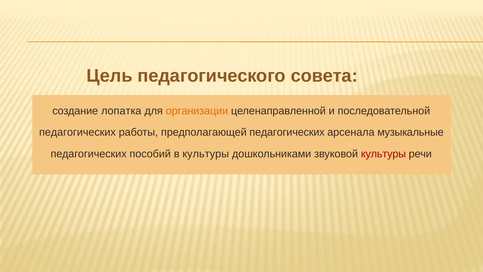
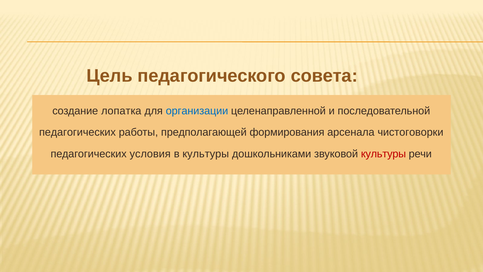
организации colour: orange -> blue (197, 111)
предполагающей педагогических: педагогических -> формирования (287, 132)
музыкальные: музыкальные -> чистоговорки (410, 132)
пособий: пособий -> условия (150, 154)
